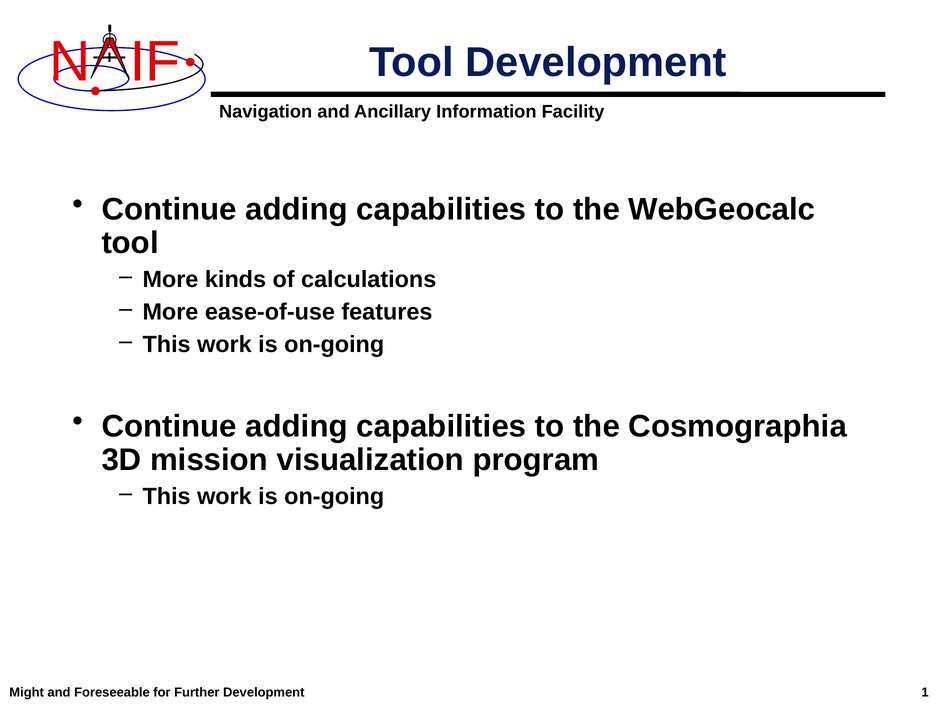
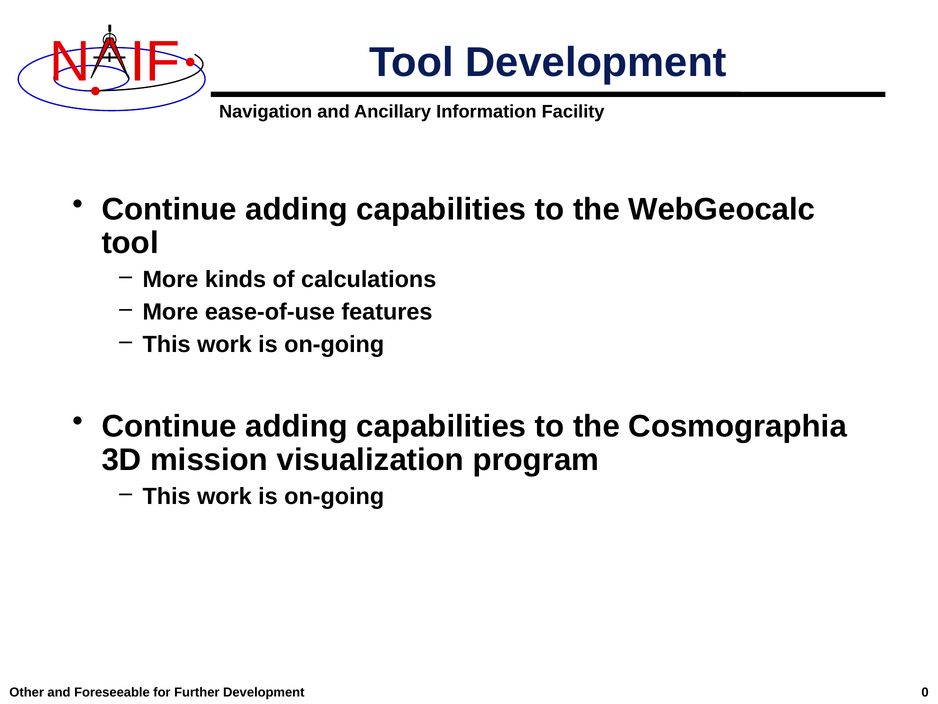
Might: Might -> Other (27, 693)
1: 1 -> 0 (925, 693)
